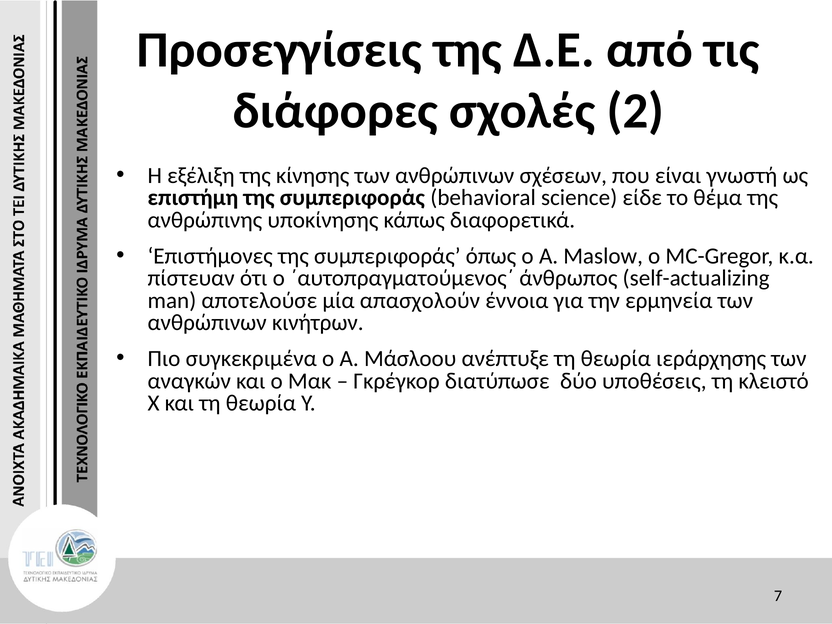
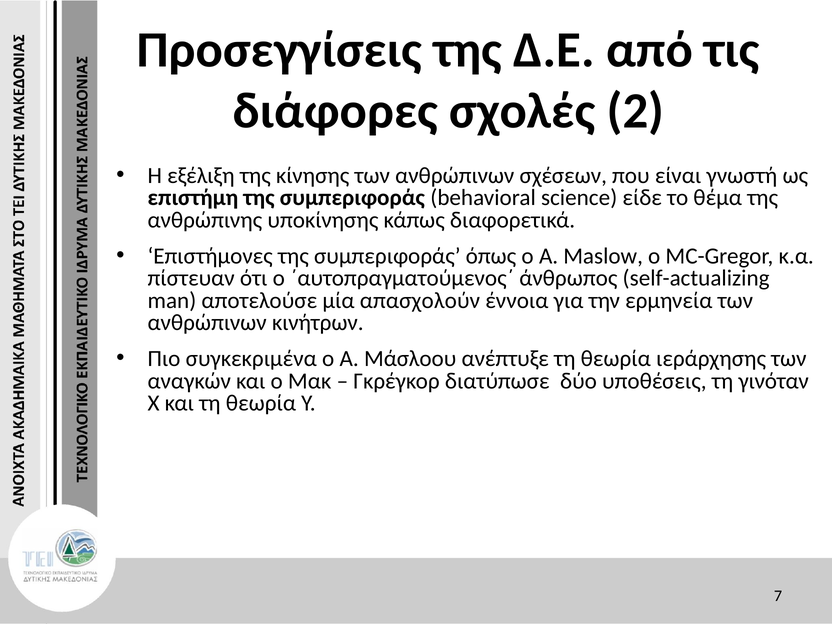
κλειστό: κλειστό -> γινόταν (774, 381)
